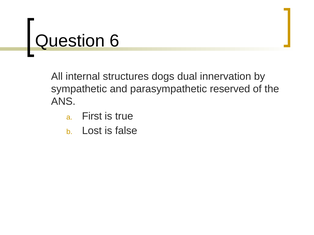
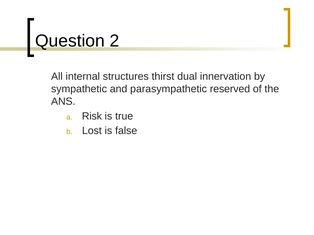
6: 6 -> 2 (115, 41)
dogs: dogs -> thirst (163, 77)
First: First -> Risk (92, 116)
